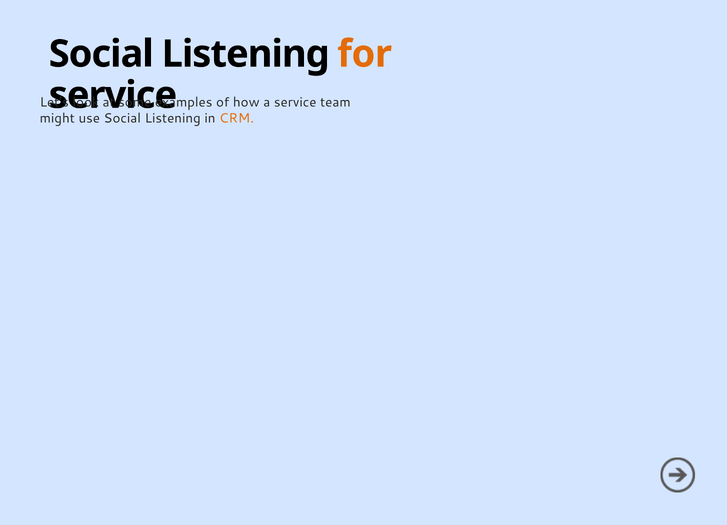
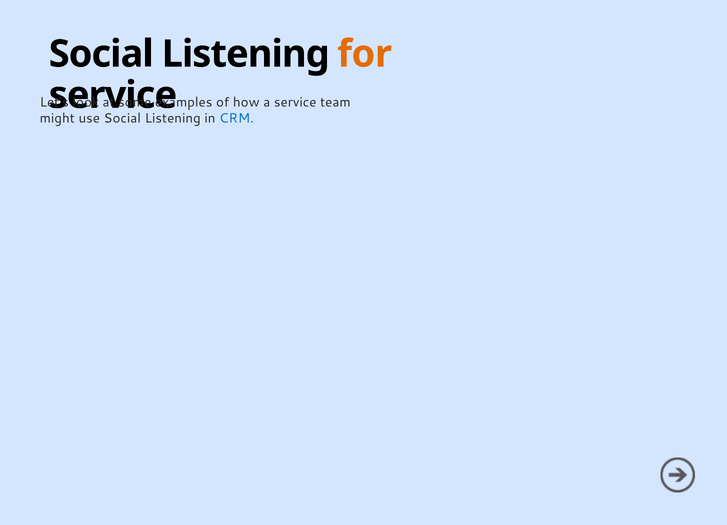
CRM colour: orange -> blue (237, 118)
